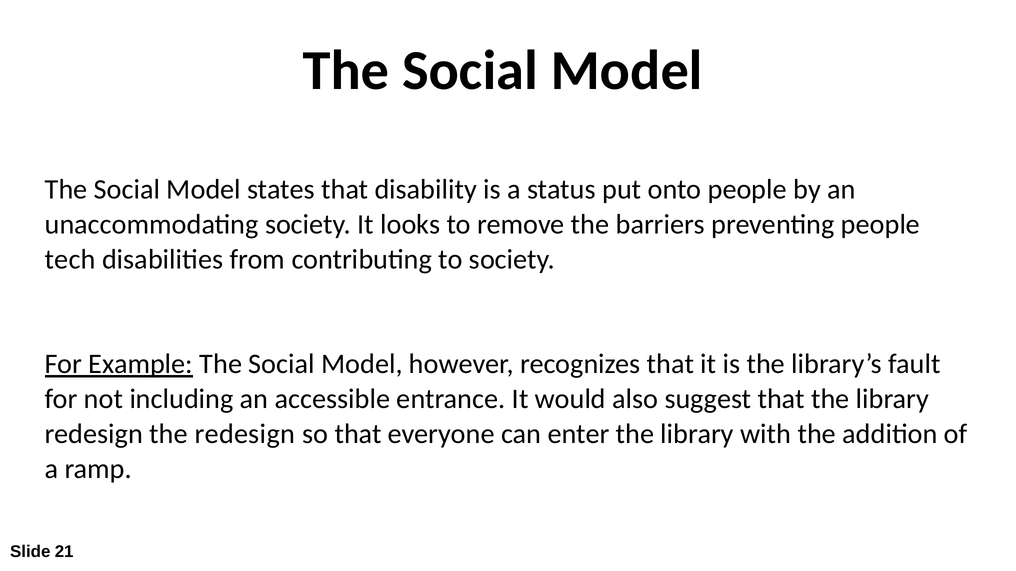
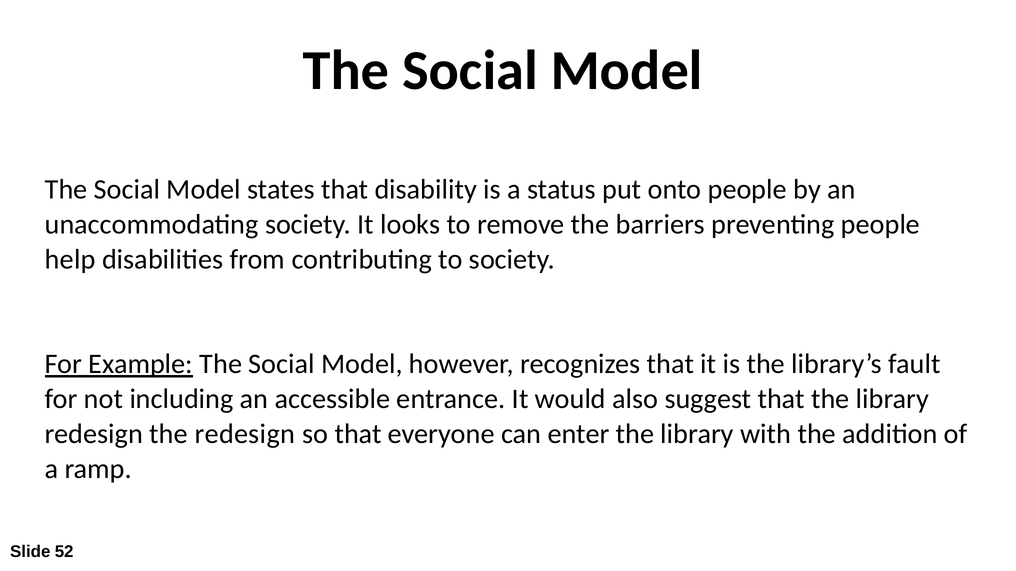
tech: tech -> help (70, 260)
21: 21 -> 52 (64, 552)
